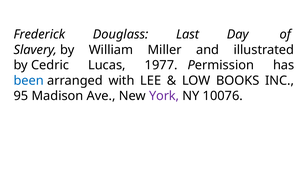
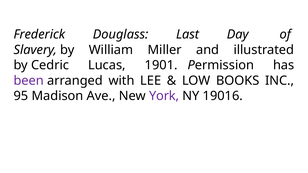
1977: 1977 -> 1901 (161, 65)
been colour: blue -> purple (29, 81)
10076: 10076 -> 19016 (223, 96)
